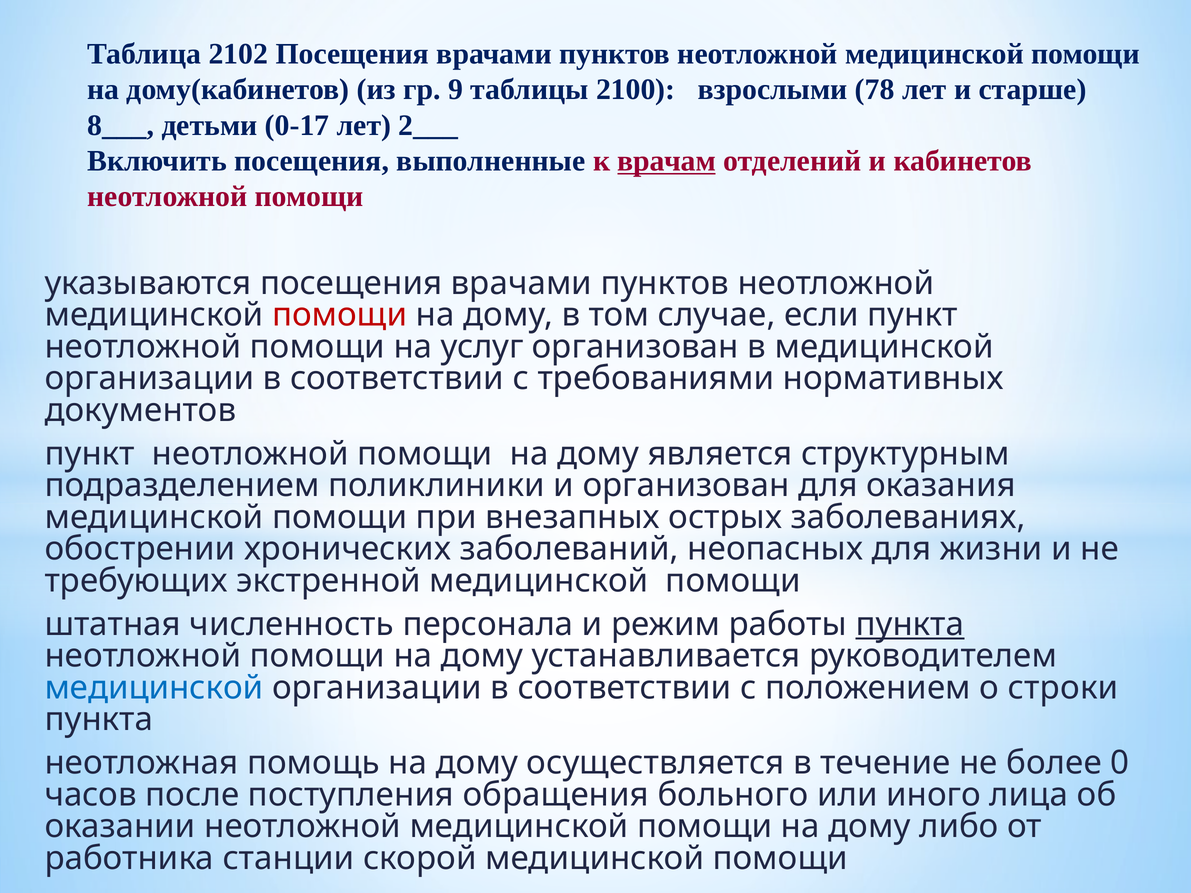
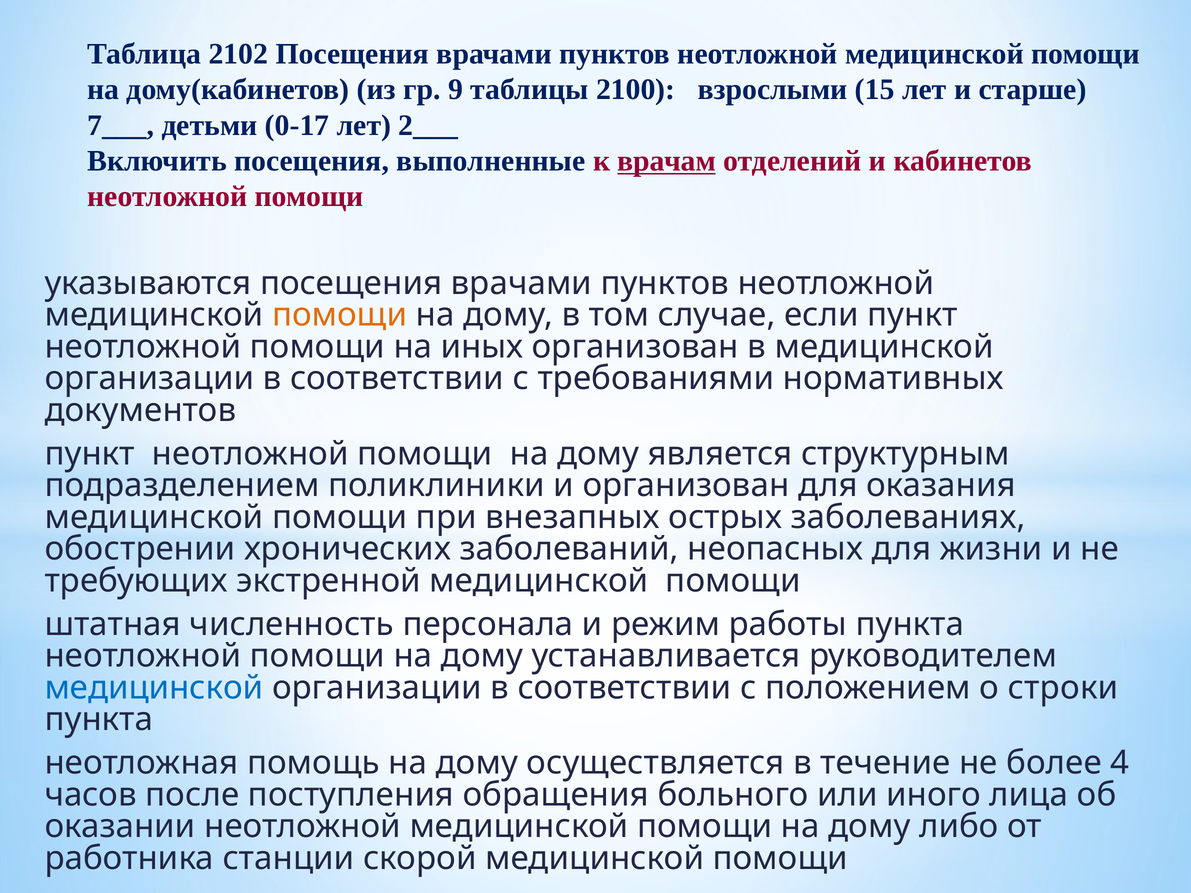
78: 78 -> 15 (875, 90)
8___: 8___ -> 7___ (121, 125)
помощи colour: red -> orange (340, 315)
услуг: услуг -> иных (482, 347)
пункта underline: present -> none (910, 624)
0: 0 -> 4 (1120, 763)
